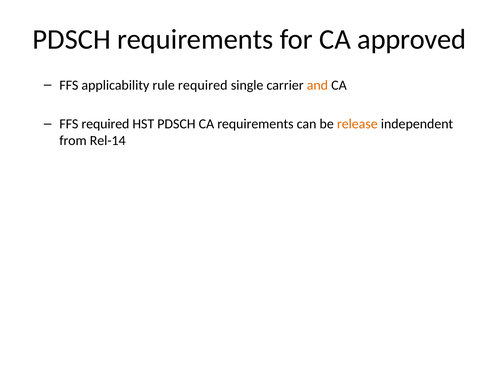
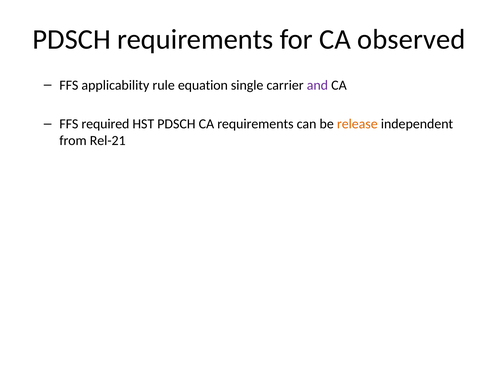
approved: approved -> observed (411, 39)
rule required: required -> equation (203, 85)
and colour: orange -> purple (317, 85)
Rel-14: Rel-14 -> Rel-21 (108, 141)
